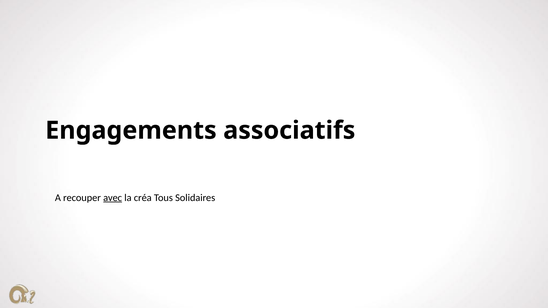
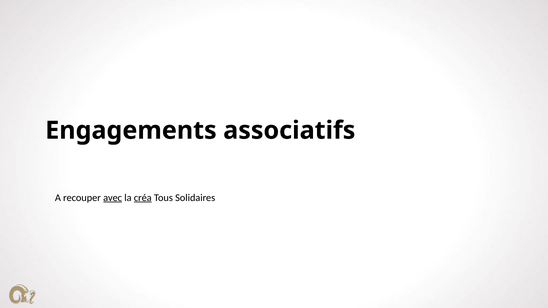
créa underline: none -> present (143, 198)
